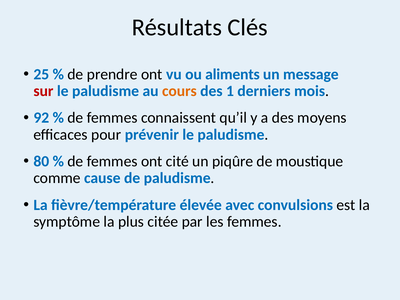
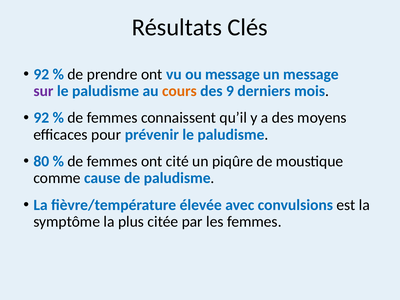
25: 25 -> 92 (41, 74)
ou aliments: aliments -> message (232, 74)
sur colour: red -> purple (43, 91)
1: 1 -> 9 (230, 91)
